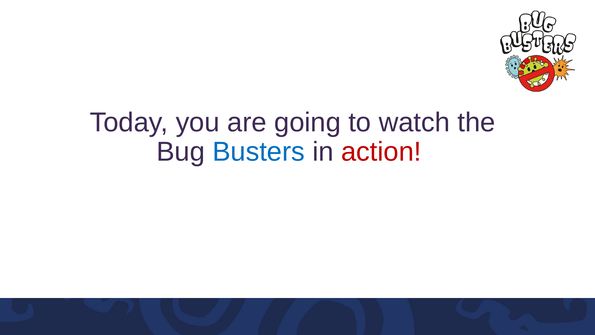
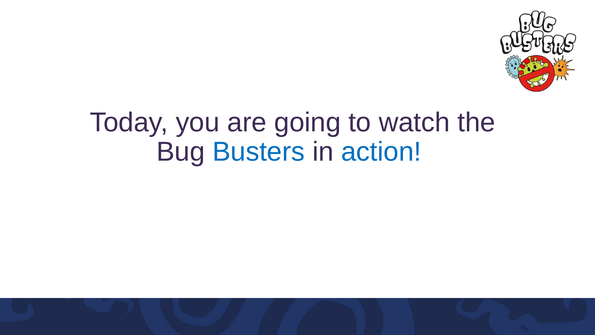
action colour: red -> blue (381, 152)
